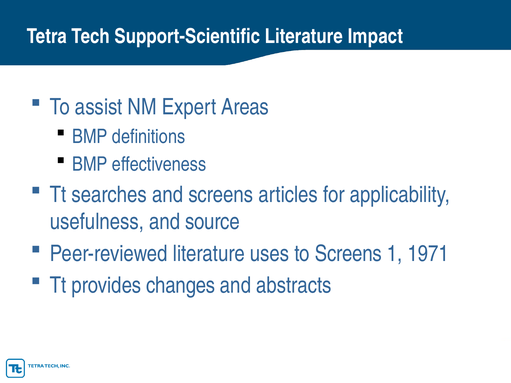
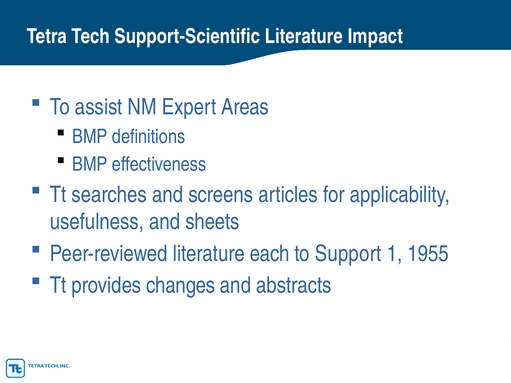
source: source -> sheets (212, 222)
uses: uses -> each (270, 254)
to Screens: Screens -> Support (348, 254)
1971: 1971 -> 1955 (428, 254)
